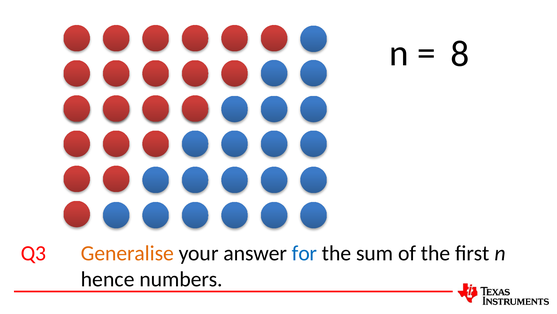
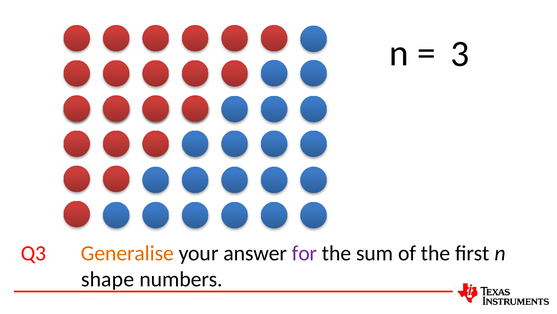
8: 8 -> 3 (460, 54)
for colour: blue -> purple (305, 253)
hence: hence -> shape (108, 279)
